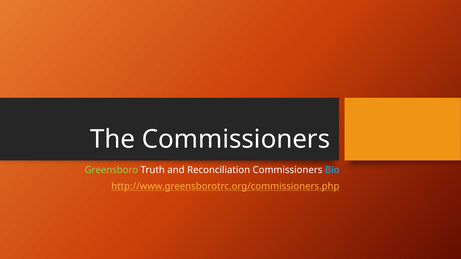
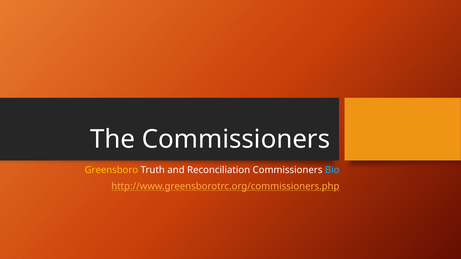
Greensboro colour: light green -> yellow (111, 170)
